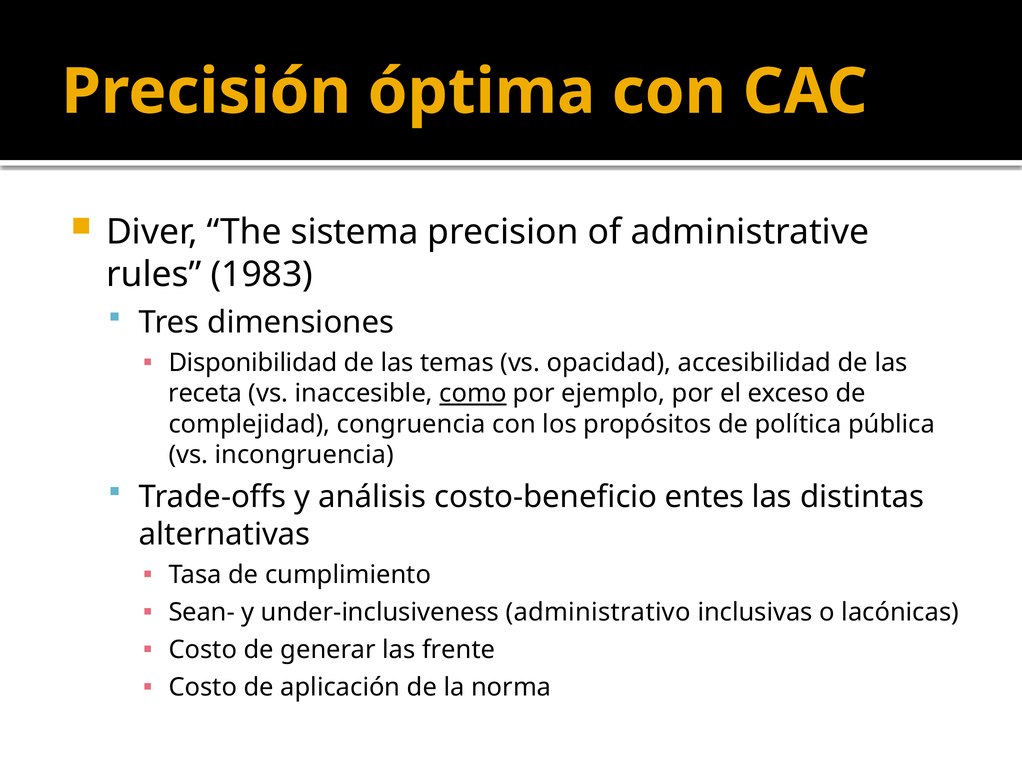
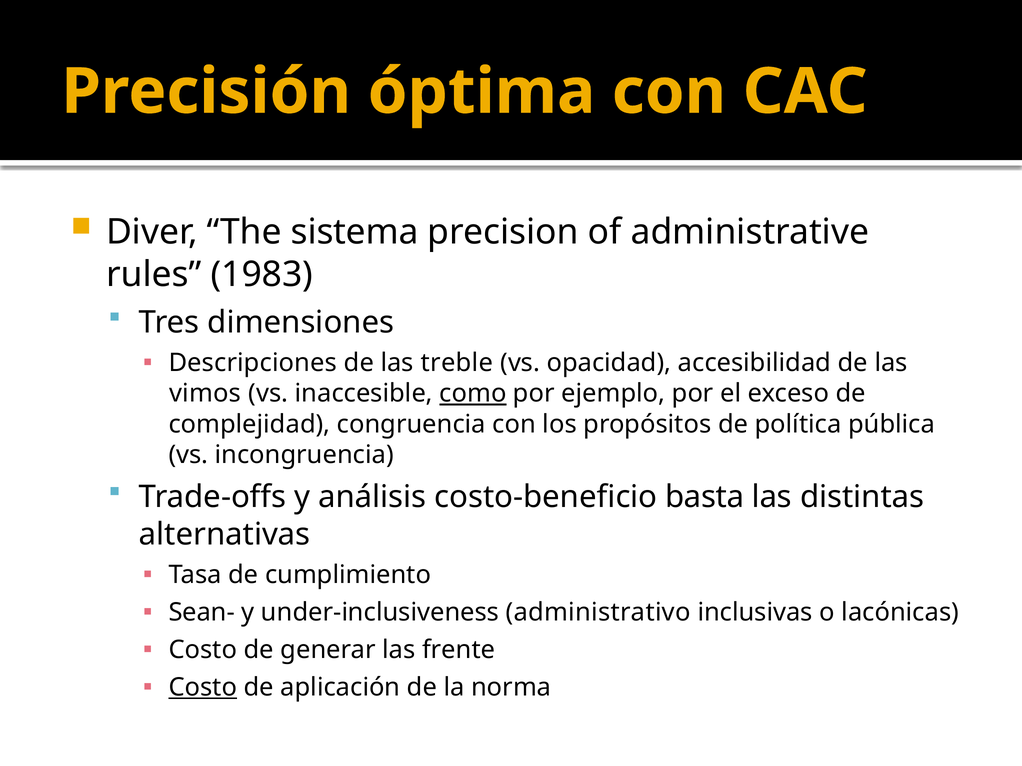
Disponibilidad: Disponibilidad -> Descripciones (253, 363)
temas: temas -> treble (457, 363)
receta: receta -> vimos (205, 394)
entes: entes -> basta (705, 498)
Costo underline: none -> present (203, 688)
